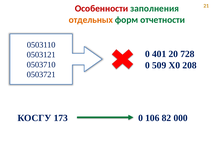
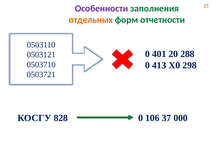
Особенности colour: red -> purple (101, 9)
728: 728 -> 288 (187, 54)
509: 509 -> 413 (159, 65)
208: 208 -> 298 (190, 65)
173: 173 -> 828 (61, 118)
82: 82 -> 37 (166, 118)
